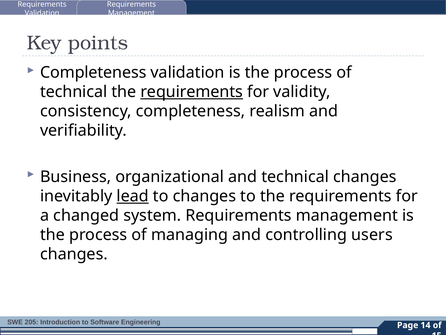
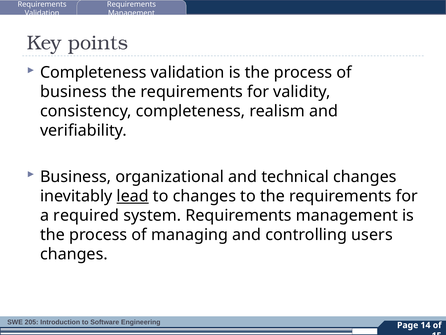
technical: technical -> business (74, 92)
requirements underline: present -> none (192, 92)
changed: changed -> required (86, 215)
